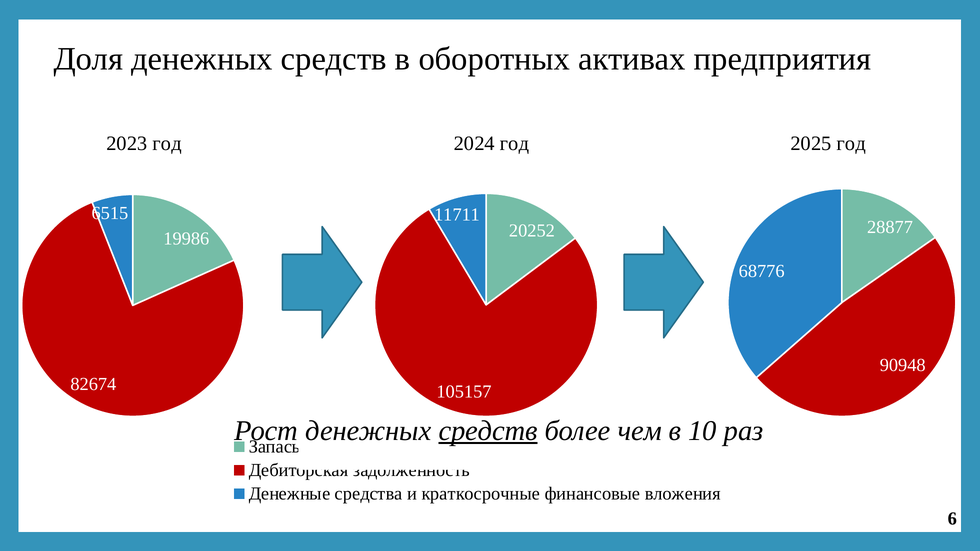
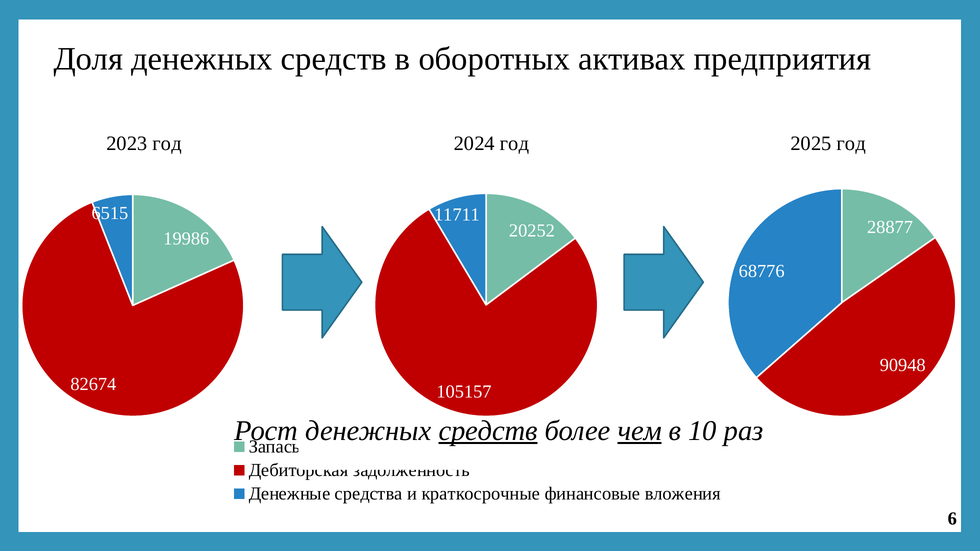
чем underline: none -> present (640, 431)
